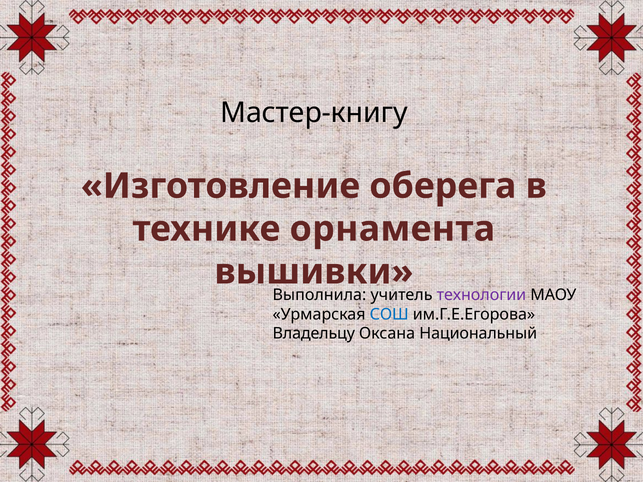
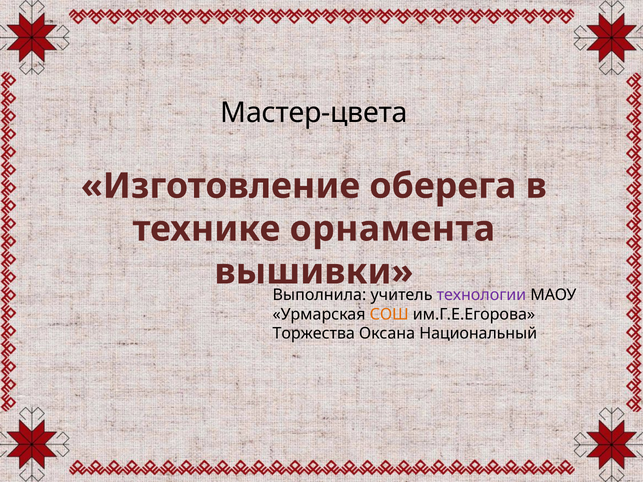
Мастер-книгу: Мастер-книгу -> Мастер-цвета (314, 113)
СОШ colour: blue -> orange (389, 315)
Владельцу: Владельцу -> Торжества (314, 334)
